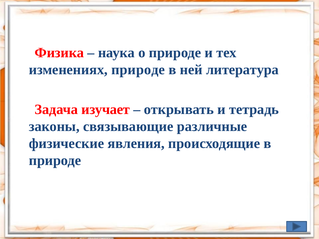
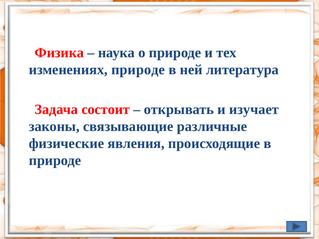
изучает: изучает -> состоит (106, 110)
тетрадь: тетрадь -> изучает (254, 110)
